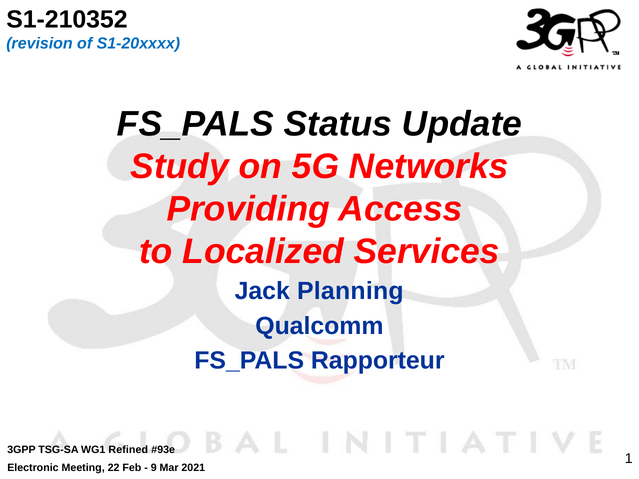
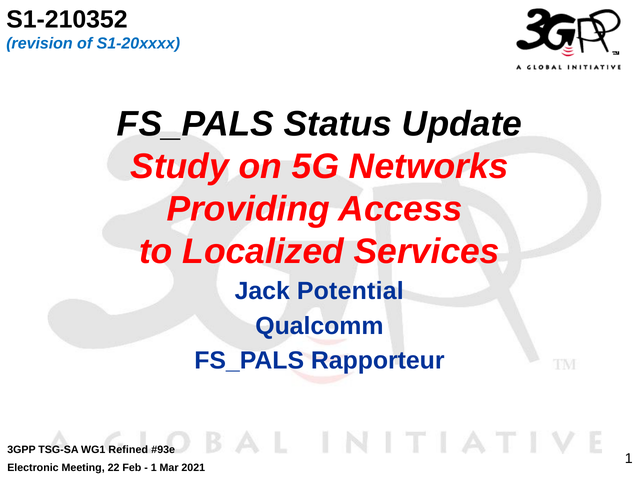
Planning: Planning -> Potential (350, 291)
9: 9 -> 1 (154, 468)
